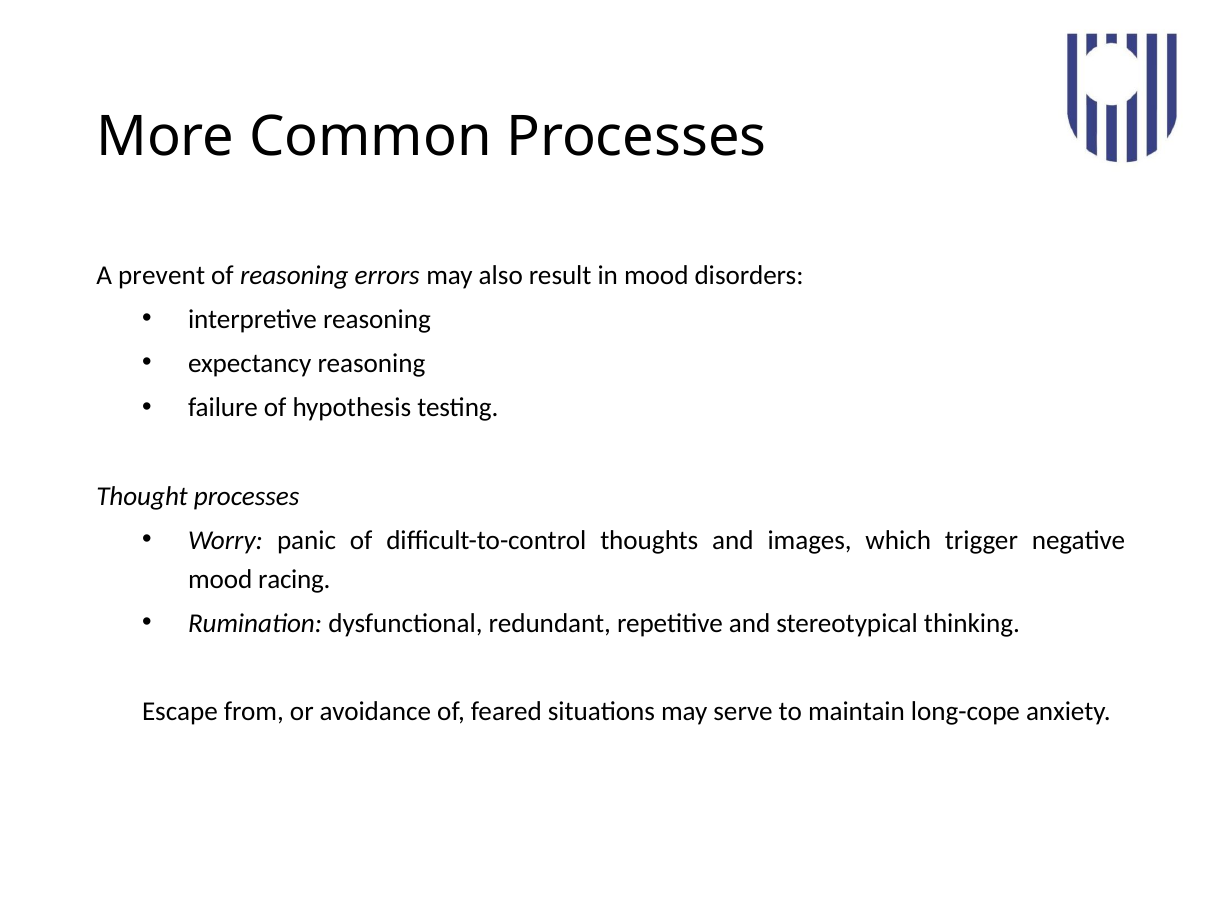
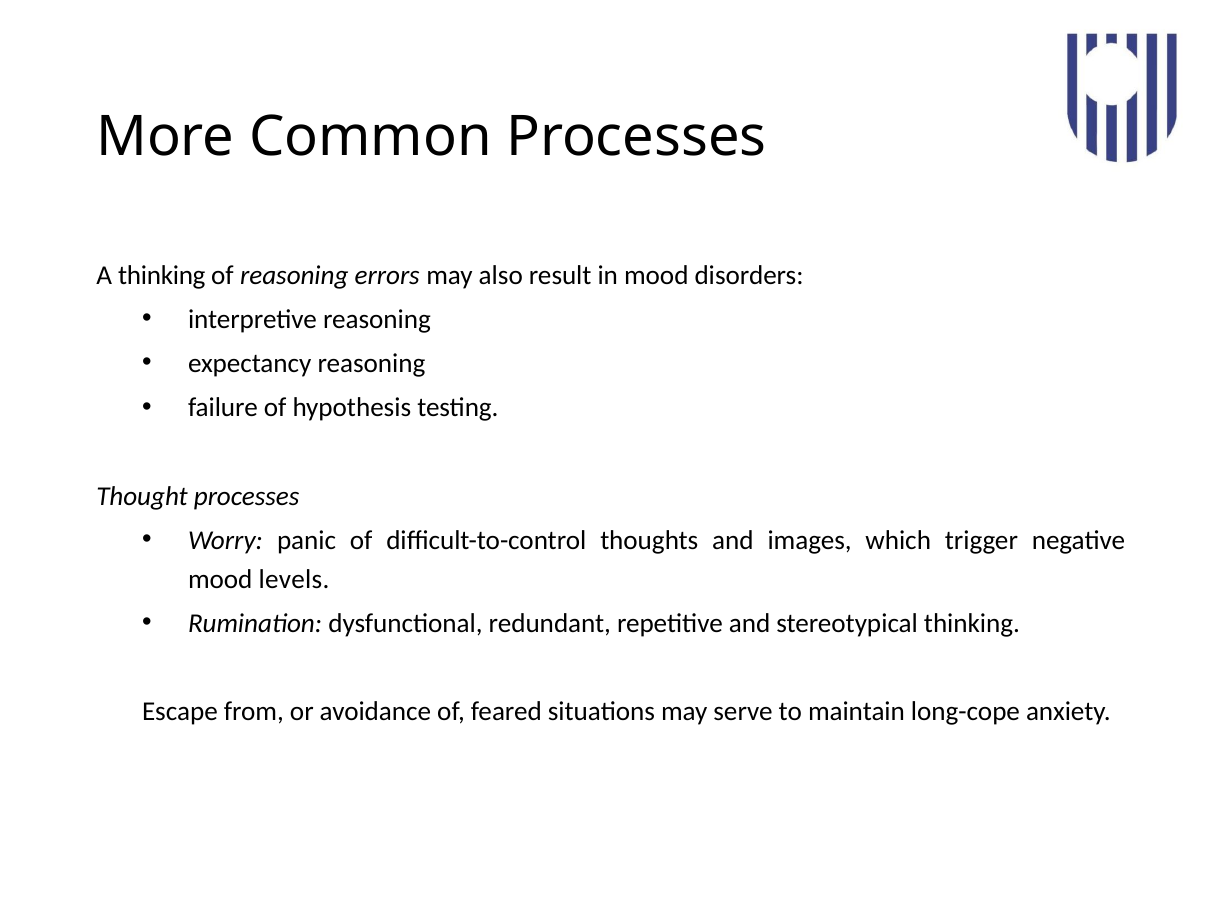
A prevent: prevent -> thinking (162, 275)
racing: racing -> levels (294, 579)
